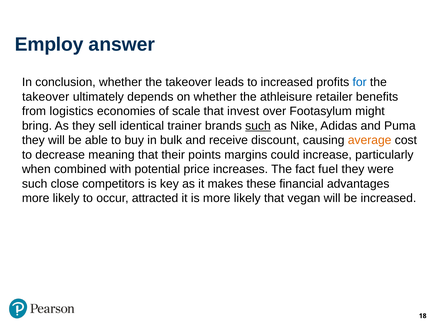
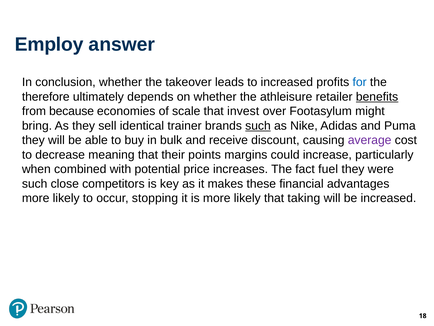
takeover: takeover -> therefore (46, 97)
benefits underline: none -> present (377, 97)
logistics: logistics -> because (72, 111)
average colour: orange -> purple (370, 140)
attracted: attracted -> stopping (155, 198)
vegan: vegan -> taking (304, 198)
